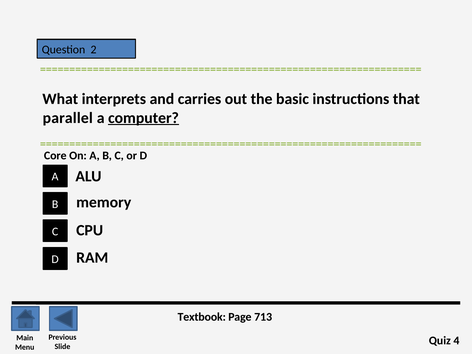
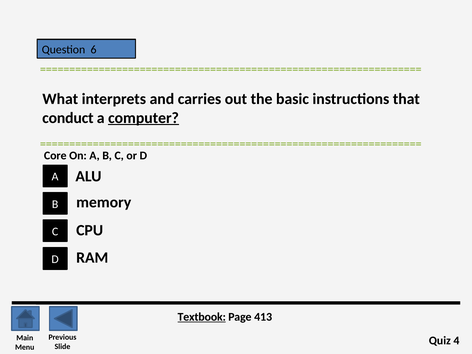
2: 2 -> 6 (94, 50)
parallel: parallel -> conduct (68, 118)
Textbook underline: none -> present (202, 317)
713: 713 -> 413 (263, 317)
